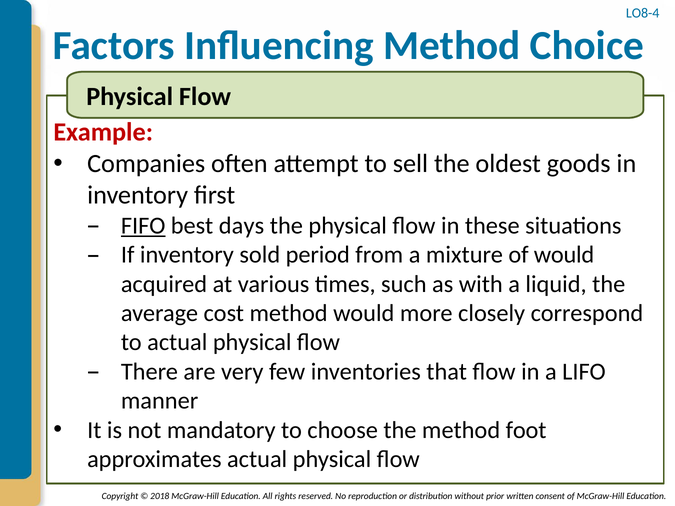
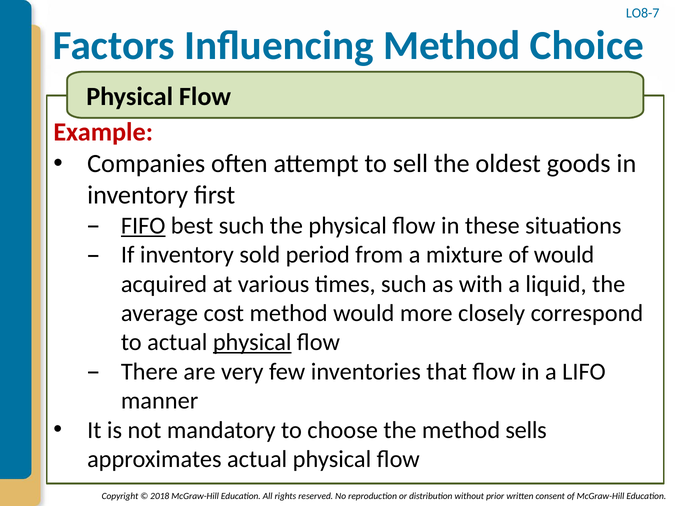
LO8-4: LO8-4 -> LO8-7 (643, 13)
best days: days -> such (242, 226)
physical underline: none -> present (252, 343)
foot: foot -> sells (526, 430)
